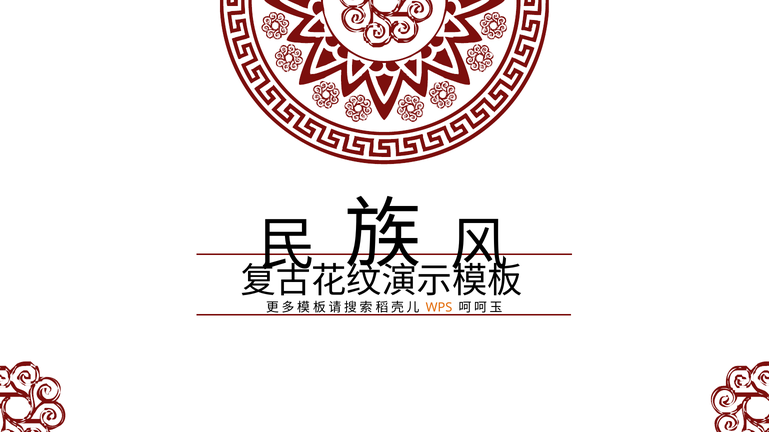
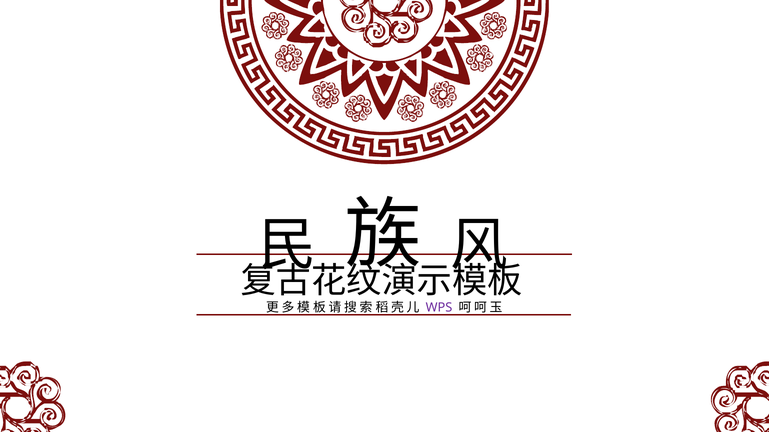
WPS colour: orange -> purple (439, 308)
